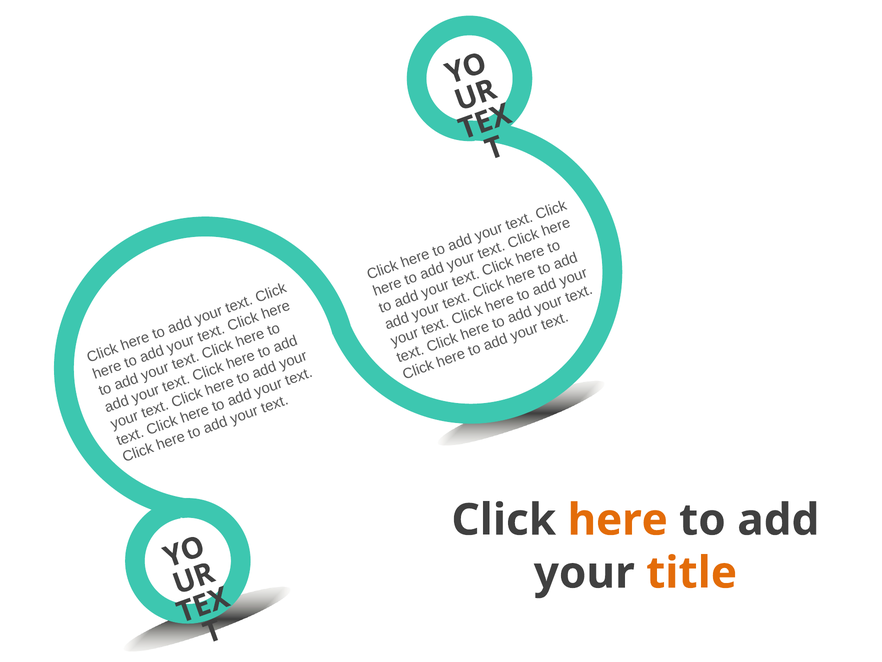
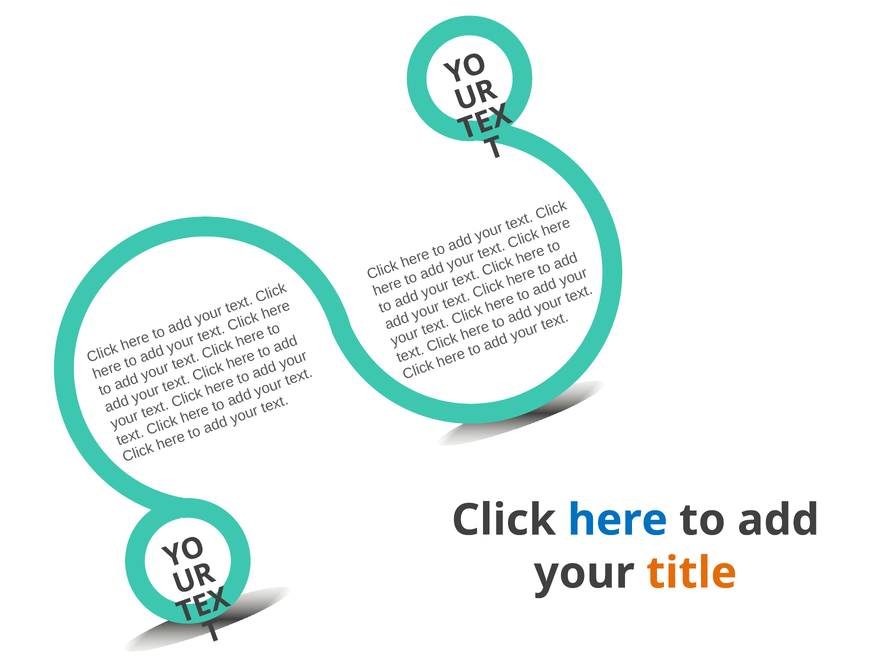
here colour: orange -> blue (618, 520)
